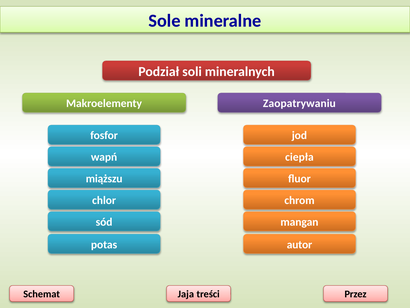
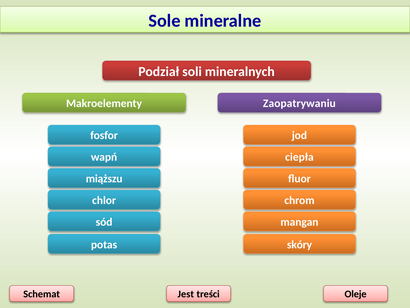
autor: autor -> skóry (300, 244)
Jaja: Jaja -> Jest (186, 294)
Przez: Przez -> Oleje (356, 294)
